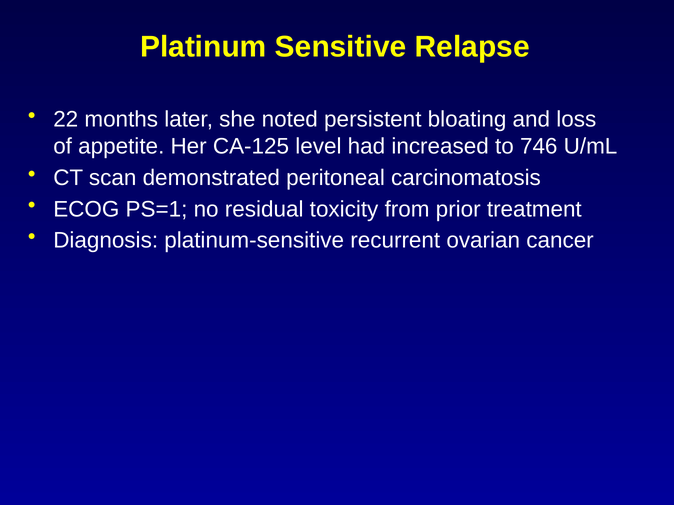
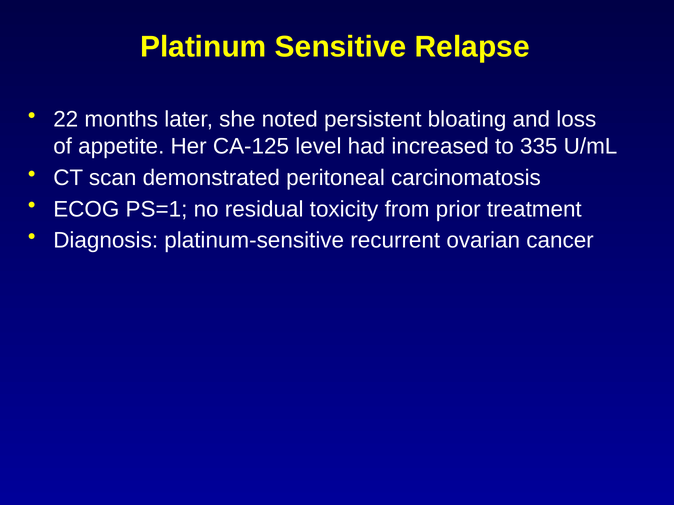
746: 746 -> 335 (539, 146)
